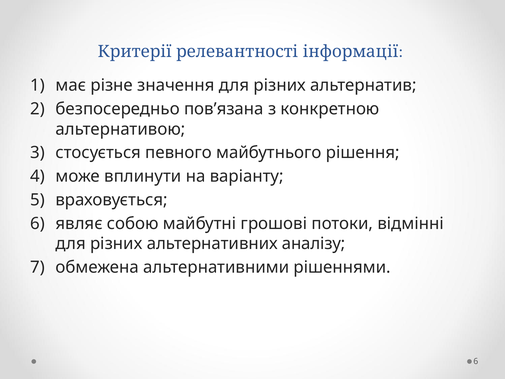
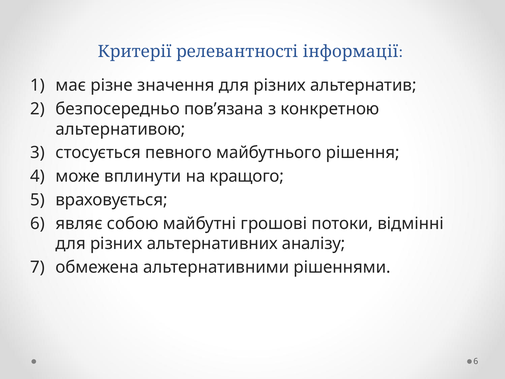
варіанту: варіанту -> кращого (247, 176)
